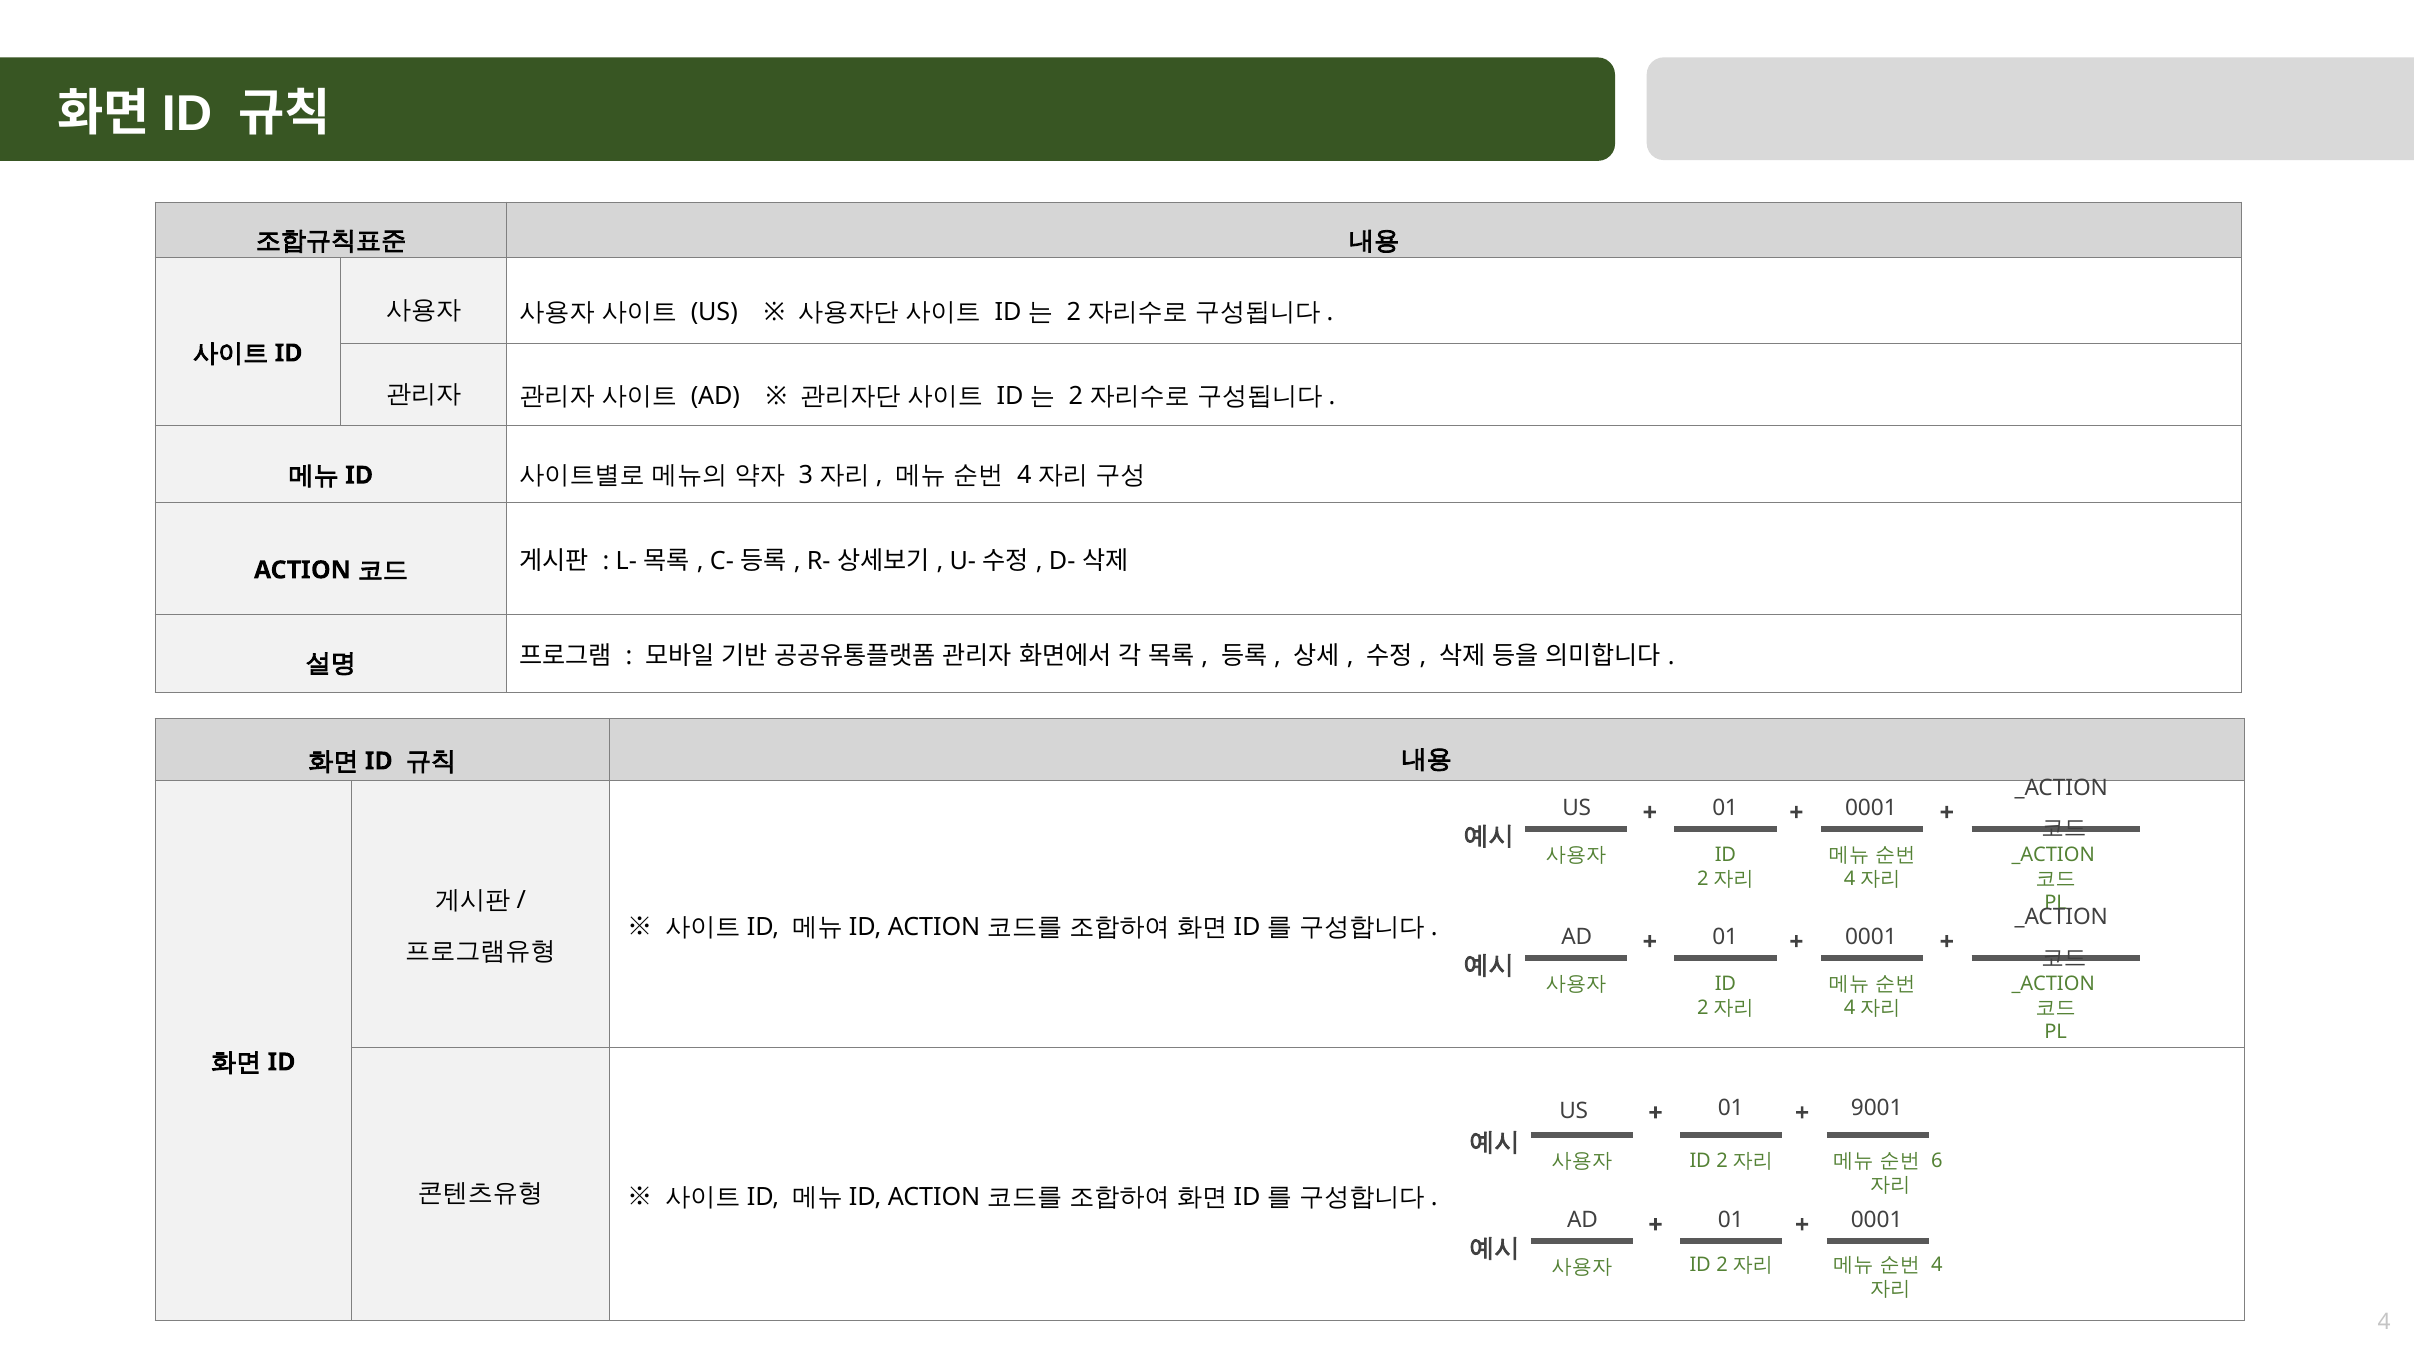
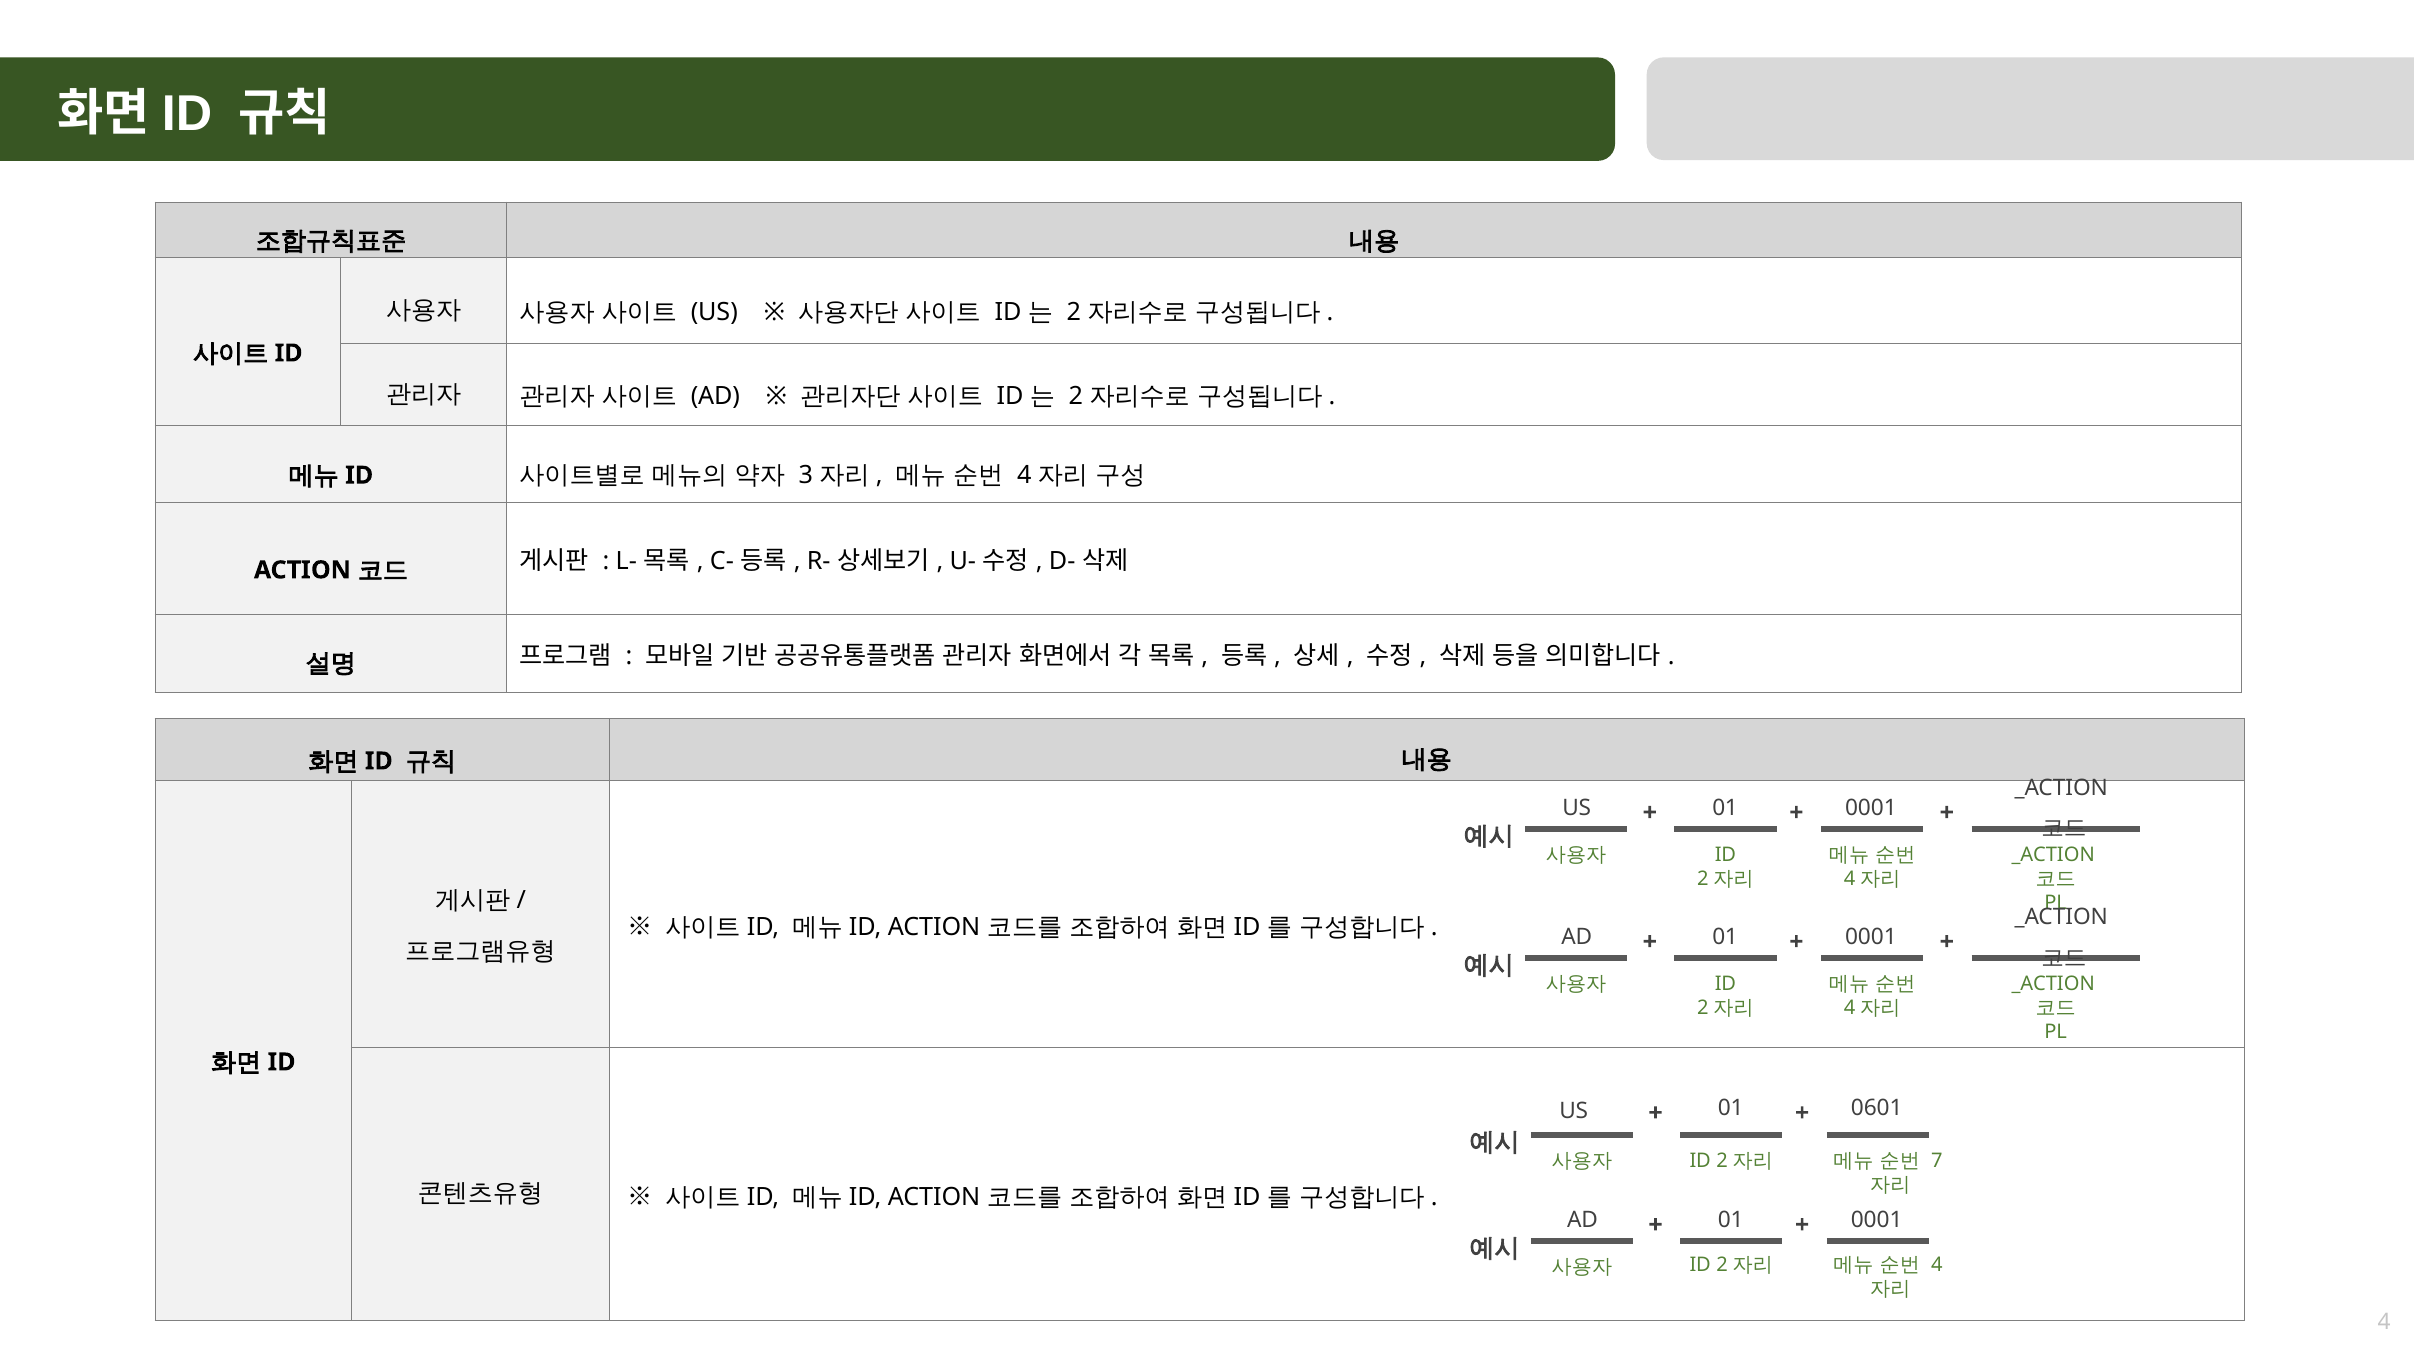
9001: 9001 -> 0601 (1877, 1108)
6: 6 -> 7 (1937, 1160)
